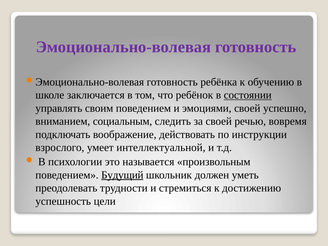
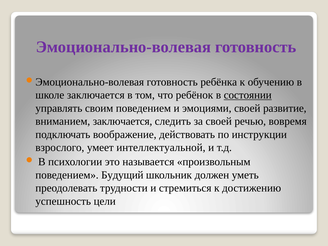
успешно: успешно -> развитие (285, 108)
вниманием социальным: социальным -> заключается (123, 121)
Будущий underline: present -> none (122, 175)
